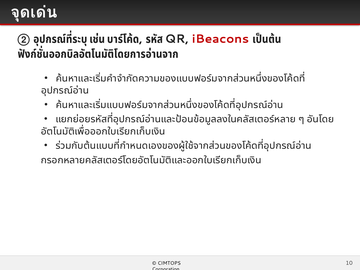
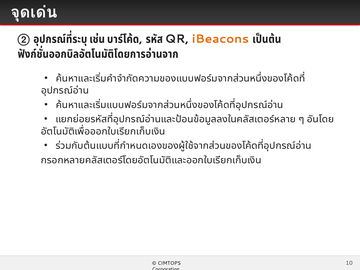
iBeacons colour: red -> orange (220, 39)
